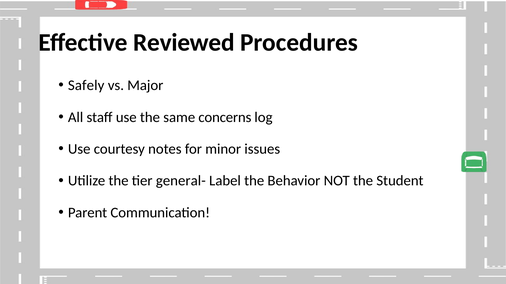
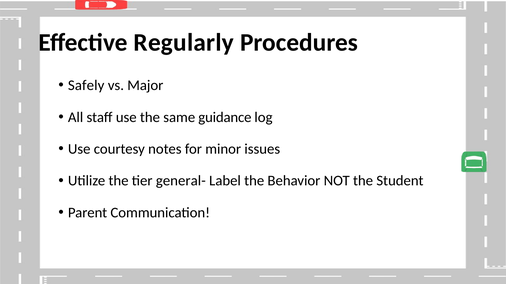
Reviewed: Reviewed -> Regularly (184, 42)
concerns: concerns -> guidance (225, 117)
